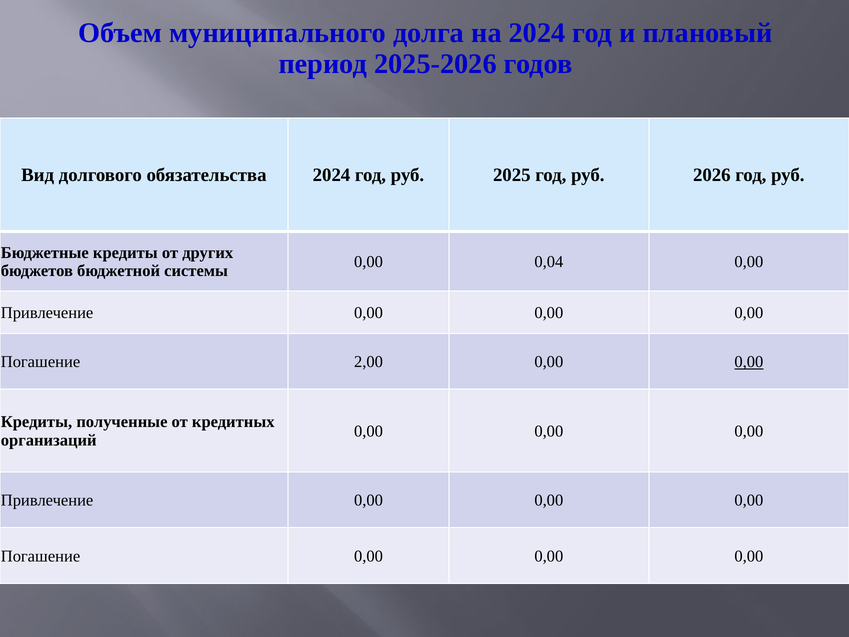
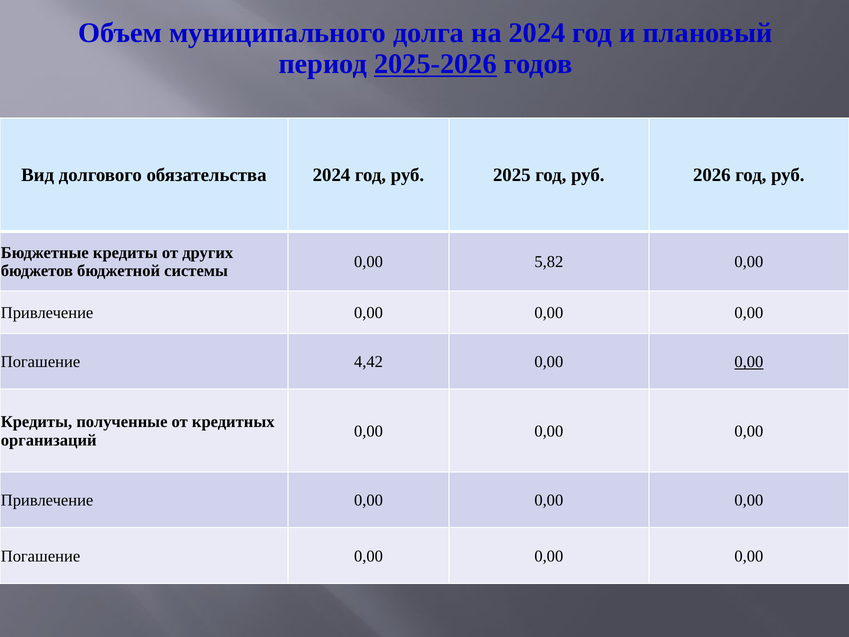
2025-2026 underline: none -> present (435, 64)
0,04: 0,04 -> 5,82 (549, 262)
2,00: 2,00 -> 4,42 (369, 362)
